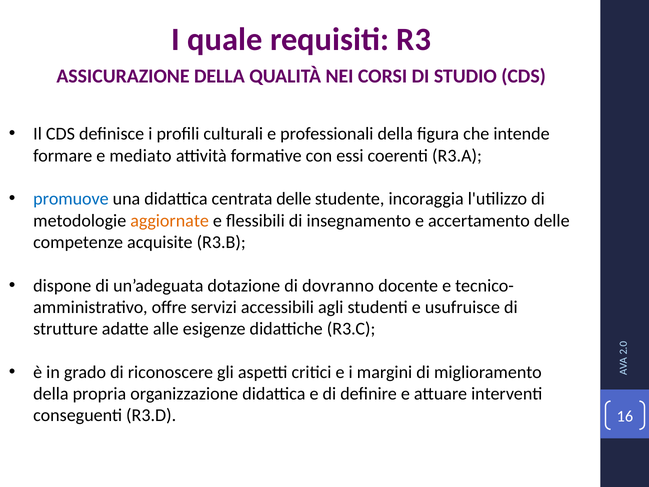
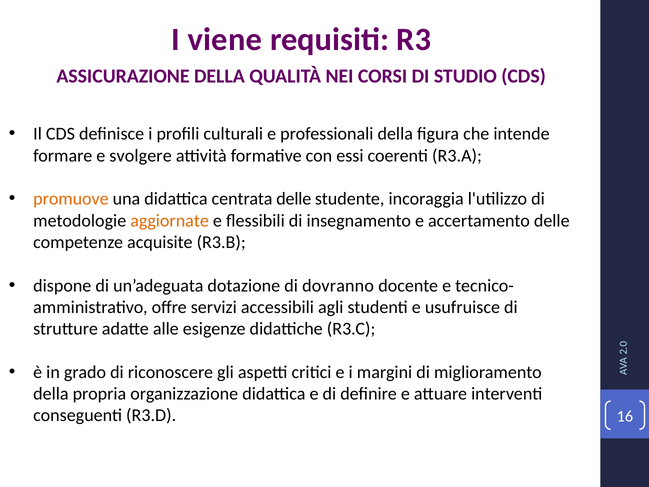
quale: quale -> viene (225, 39)
mediato: mediato -> svolgere (141, 156)
promuove colour: blue -> orange (71, 199)
